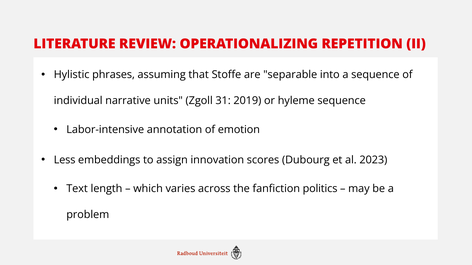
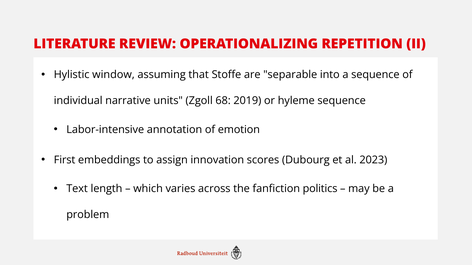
phrases: phrases -> window (113, 75)
31: 31 -> 68 (223, 101)
Less: Less -> First (65, 160)
